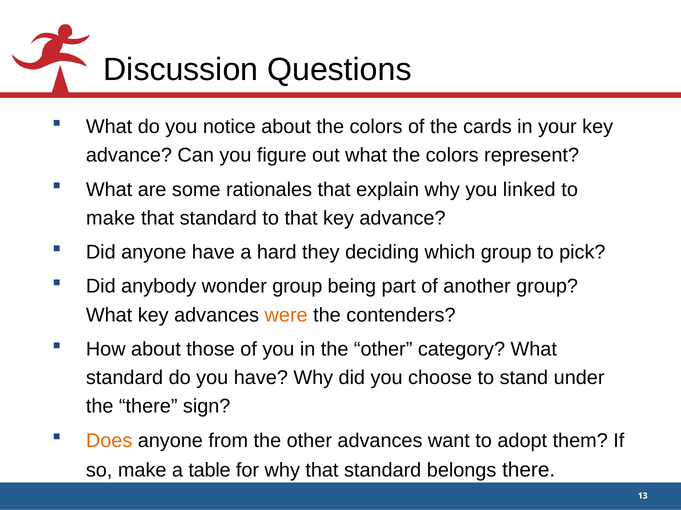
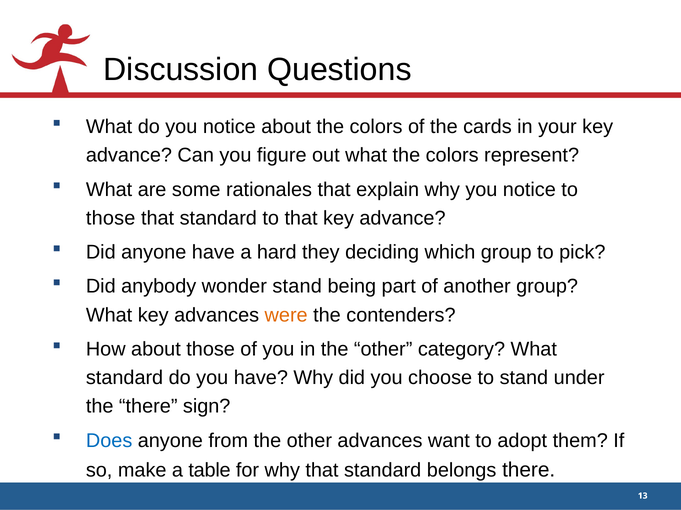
why you linked: linked -> notice (529, 190)
make: make -> those (111, 218)
wonder group: group -> stand (297, 287)
Does colour: orange -> blue (109, 441)
